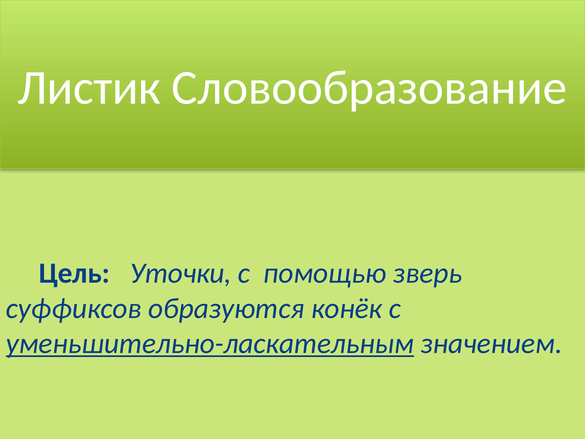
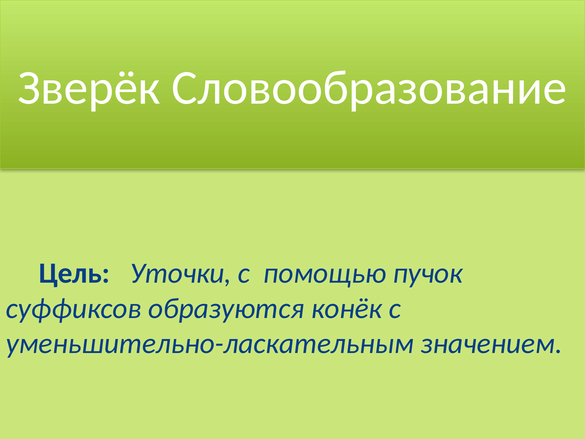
Листик: Листик -> Зверёк (89, 88)
зверь: зверь -> пучок (428, 273)
уменьшительно-ласкательным underline: present -> none (210, 343)
